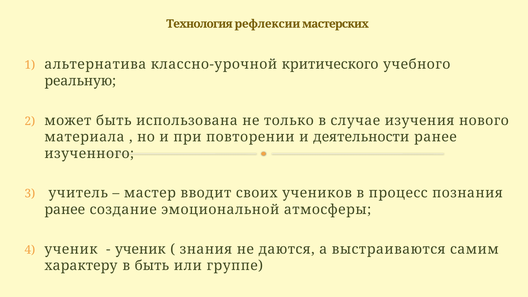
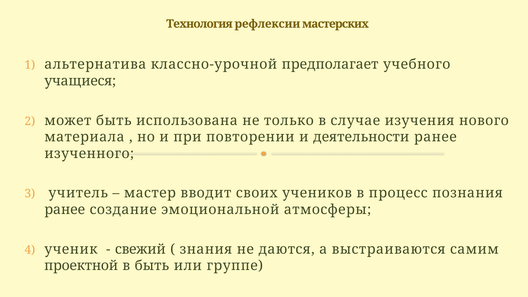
критического: критического -> предполагает (330, 64)
реальную: реальную -> учащиеся (80, 81)
ученик: ученик -> свежий (140, 249)
характеру: характеру -> проектной (81, 266)
